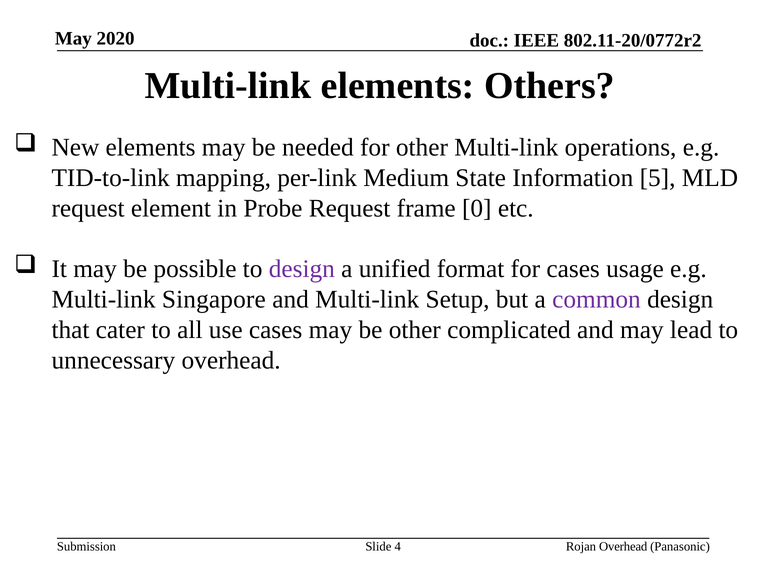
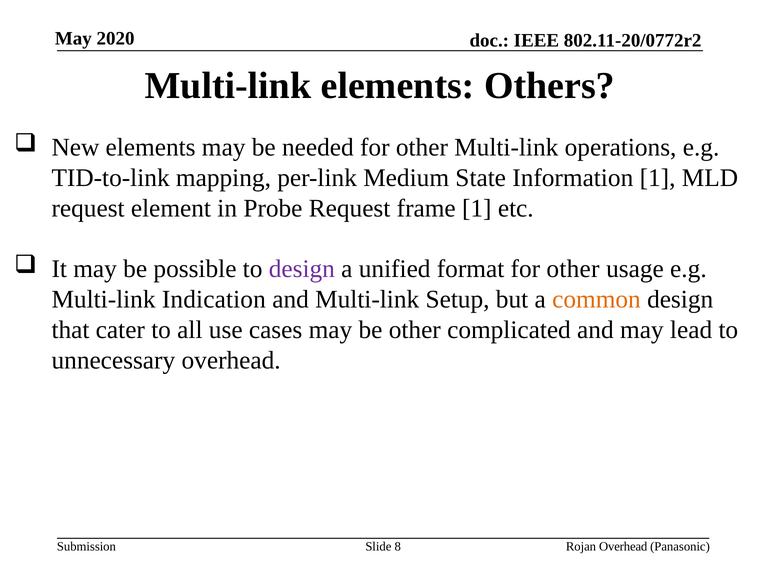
Information 5: 5 -> 1 (658, 178)
frame 0: 0 -> 1 (477, 208)
format for cases: cases -> other (573, 269)
Singapore: Singapore -> Indication (214, 299)
common colour: purple -> orange (596, 299)
4: 4 -> 8 (398, 547)
